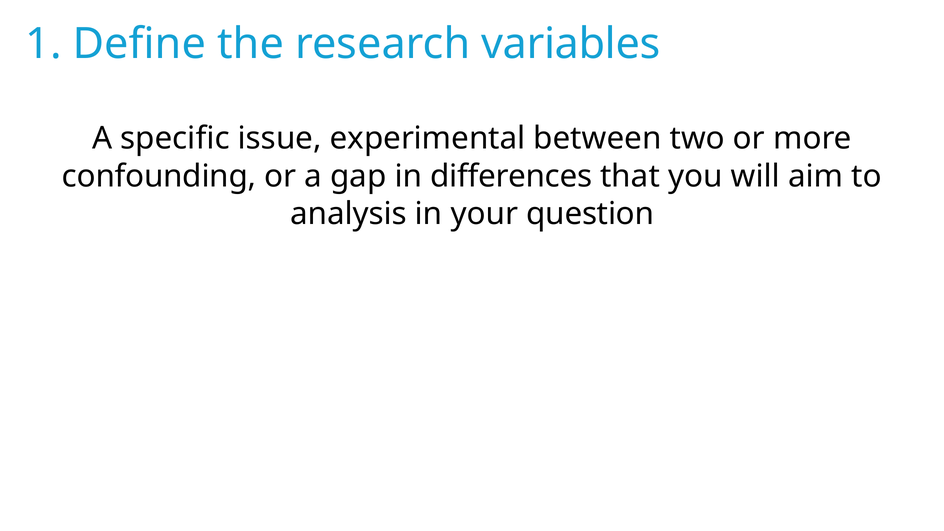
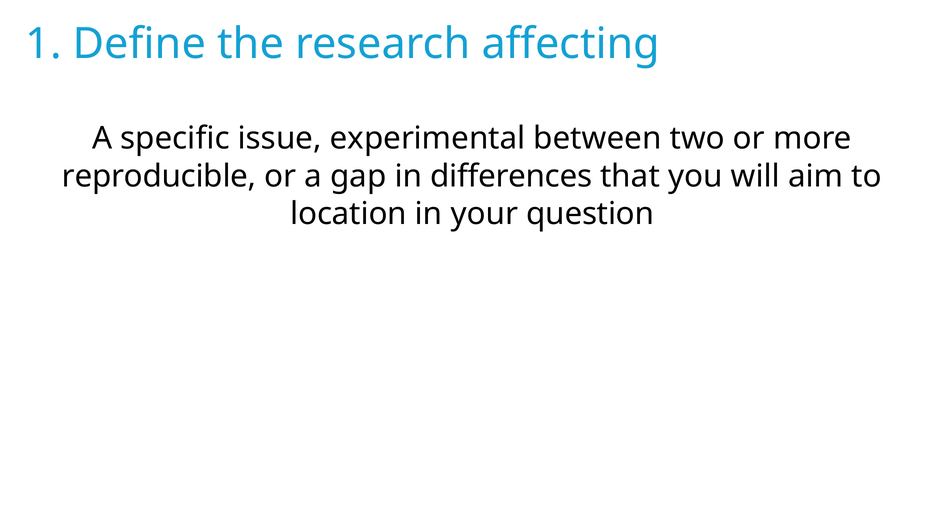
variables: variables -> affecting (571, 44)
confounding: confounding -> reproducible (159, 176)
analysis: analysis -> location (349, 214)
